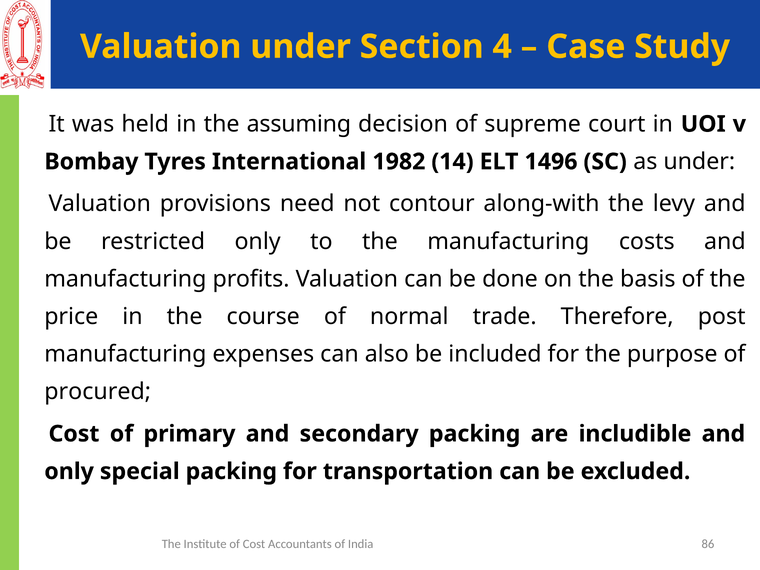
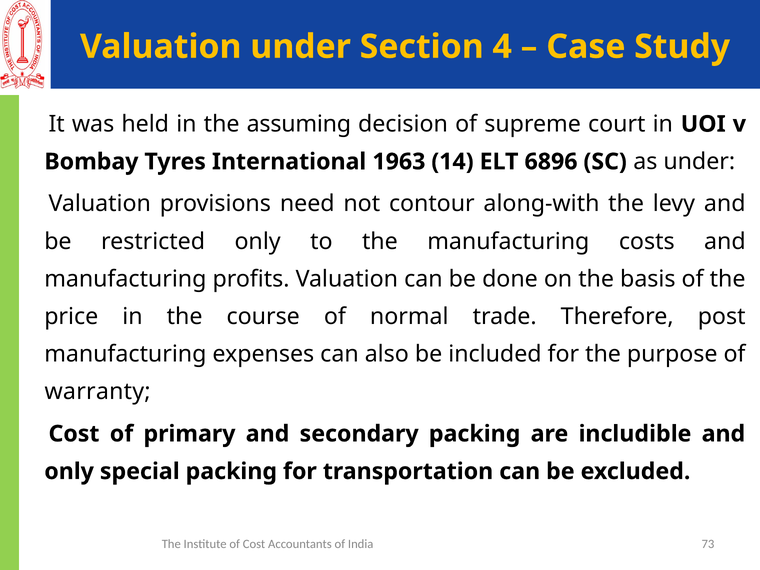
1982: 1982 -> 1963 (399, 162)
1496: 1496 -> 6896 (551, 162)
procured: procured -> warranty (98, 392)
86: 86 -> 73 (708, 544)
